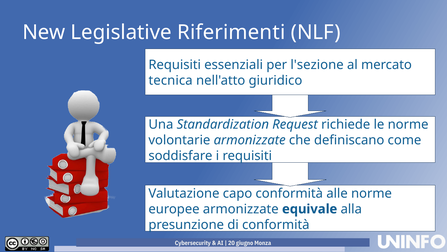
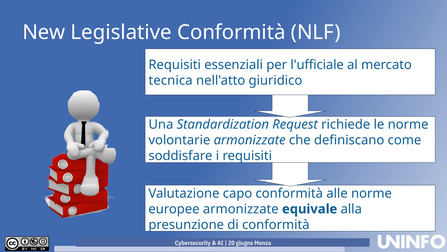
Legislative Riferimenti: Riferimenti -> Conformità (231, 32)
l'sezione: l'sezione -> l'ufficiale (317, 65)
